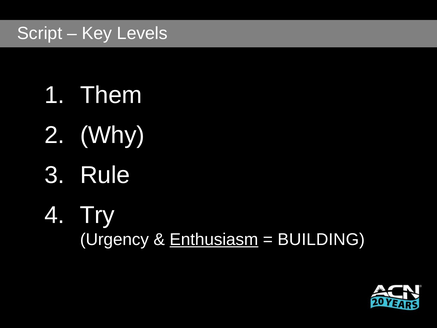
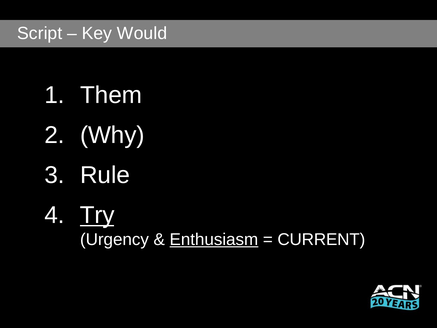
Levels: Levels -> Would (142, 33)
Try underline: none -> present (97, 215)
BUILDING: BUILDING -> CURRENT (321, 239)
